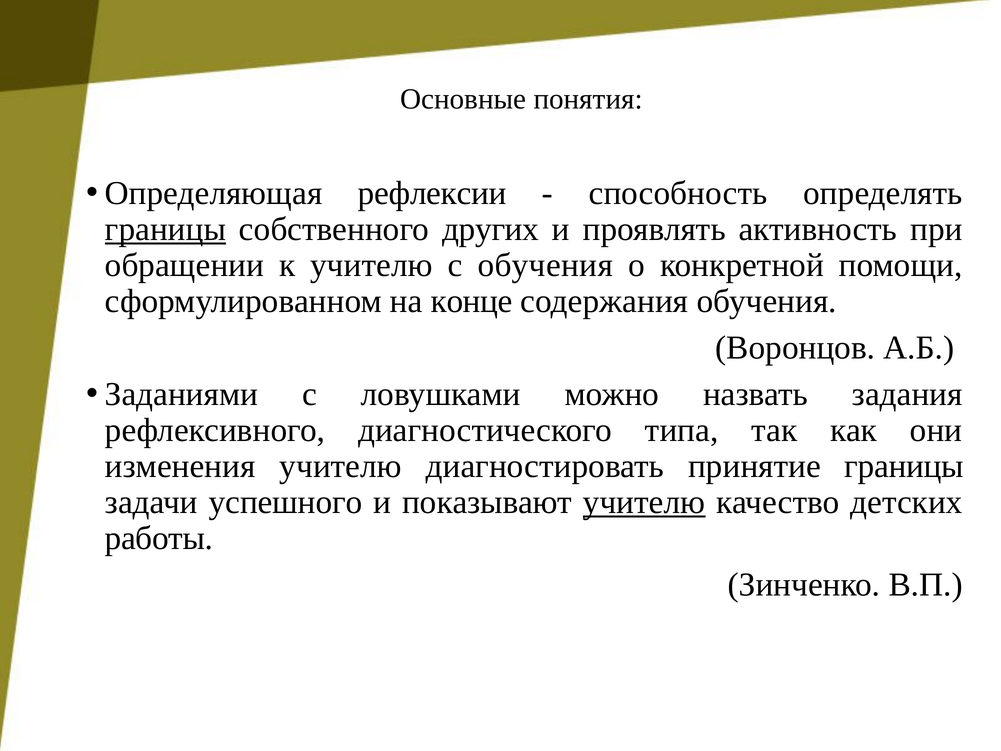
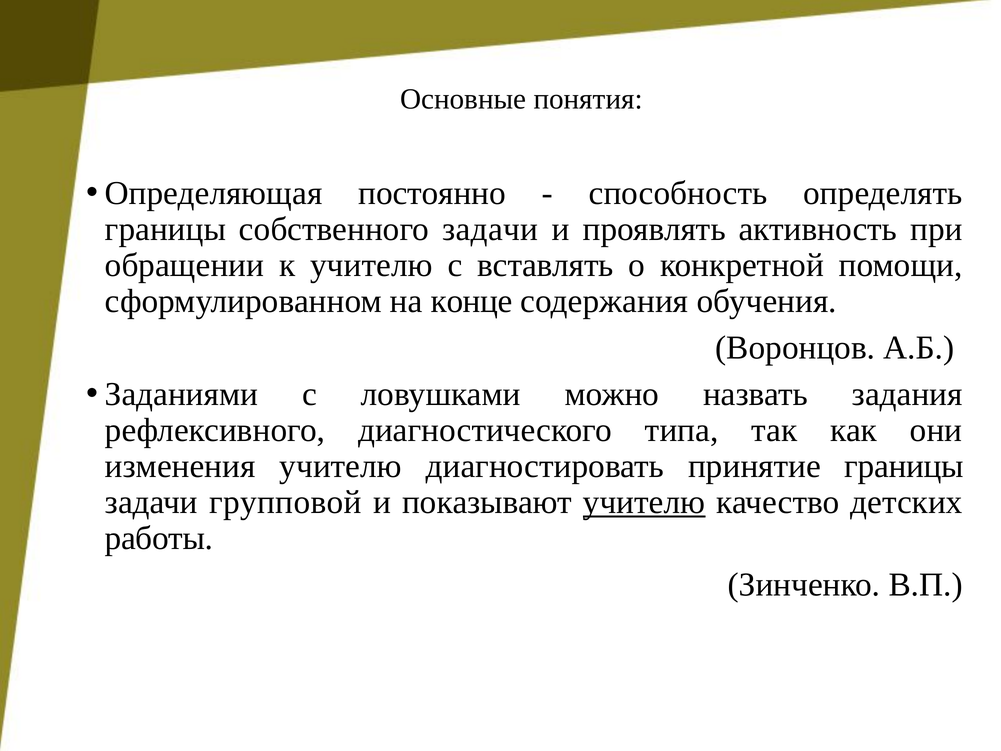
рефлексии: рефлексии -> постоянно (432, 193)
границы underline: present -> none (165, 229)
собственного других: других -> задачи (490, 229)
с обучения: обучения -> вставлять (546, 265)
успешного: успешного -> групповой (285, 502)
